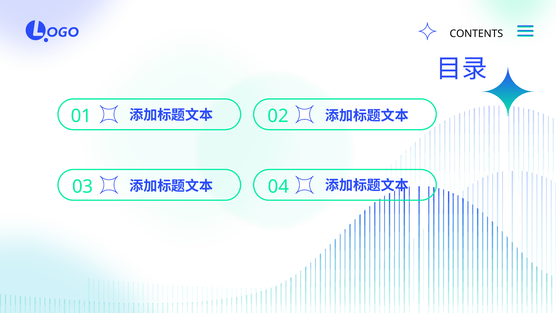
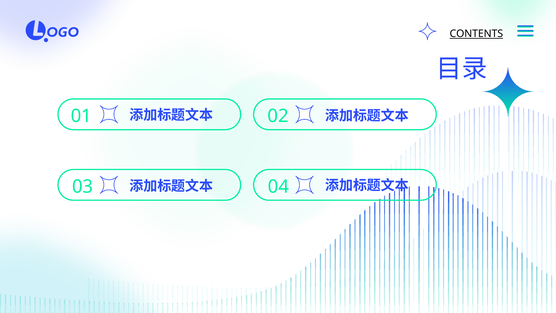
CONTENTS underline: none -> present (476, 34)
